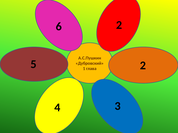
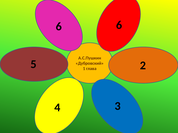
6 2: 2 -> 6 (119, 25)
